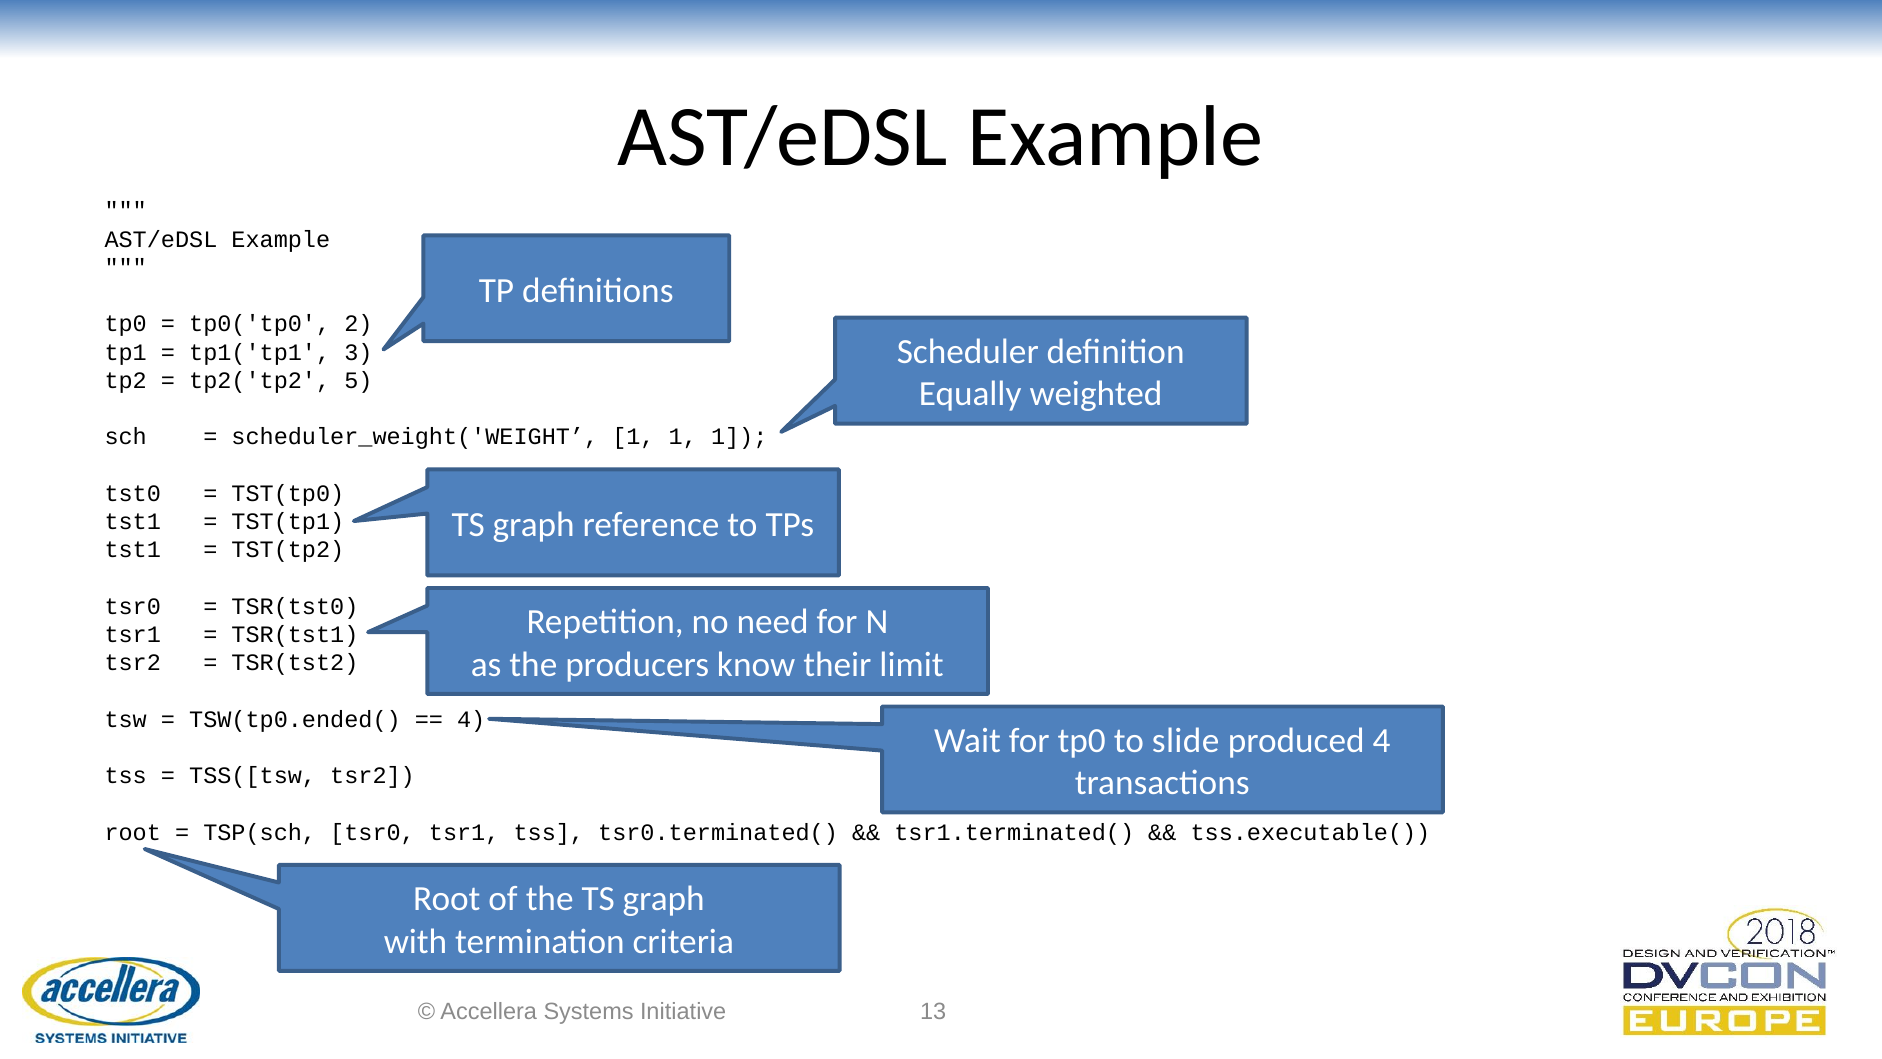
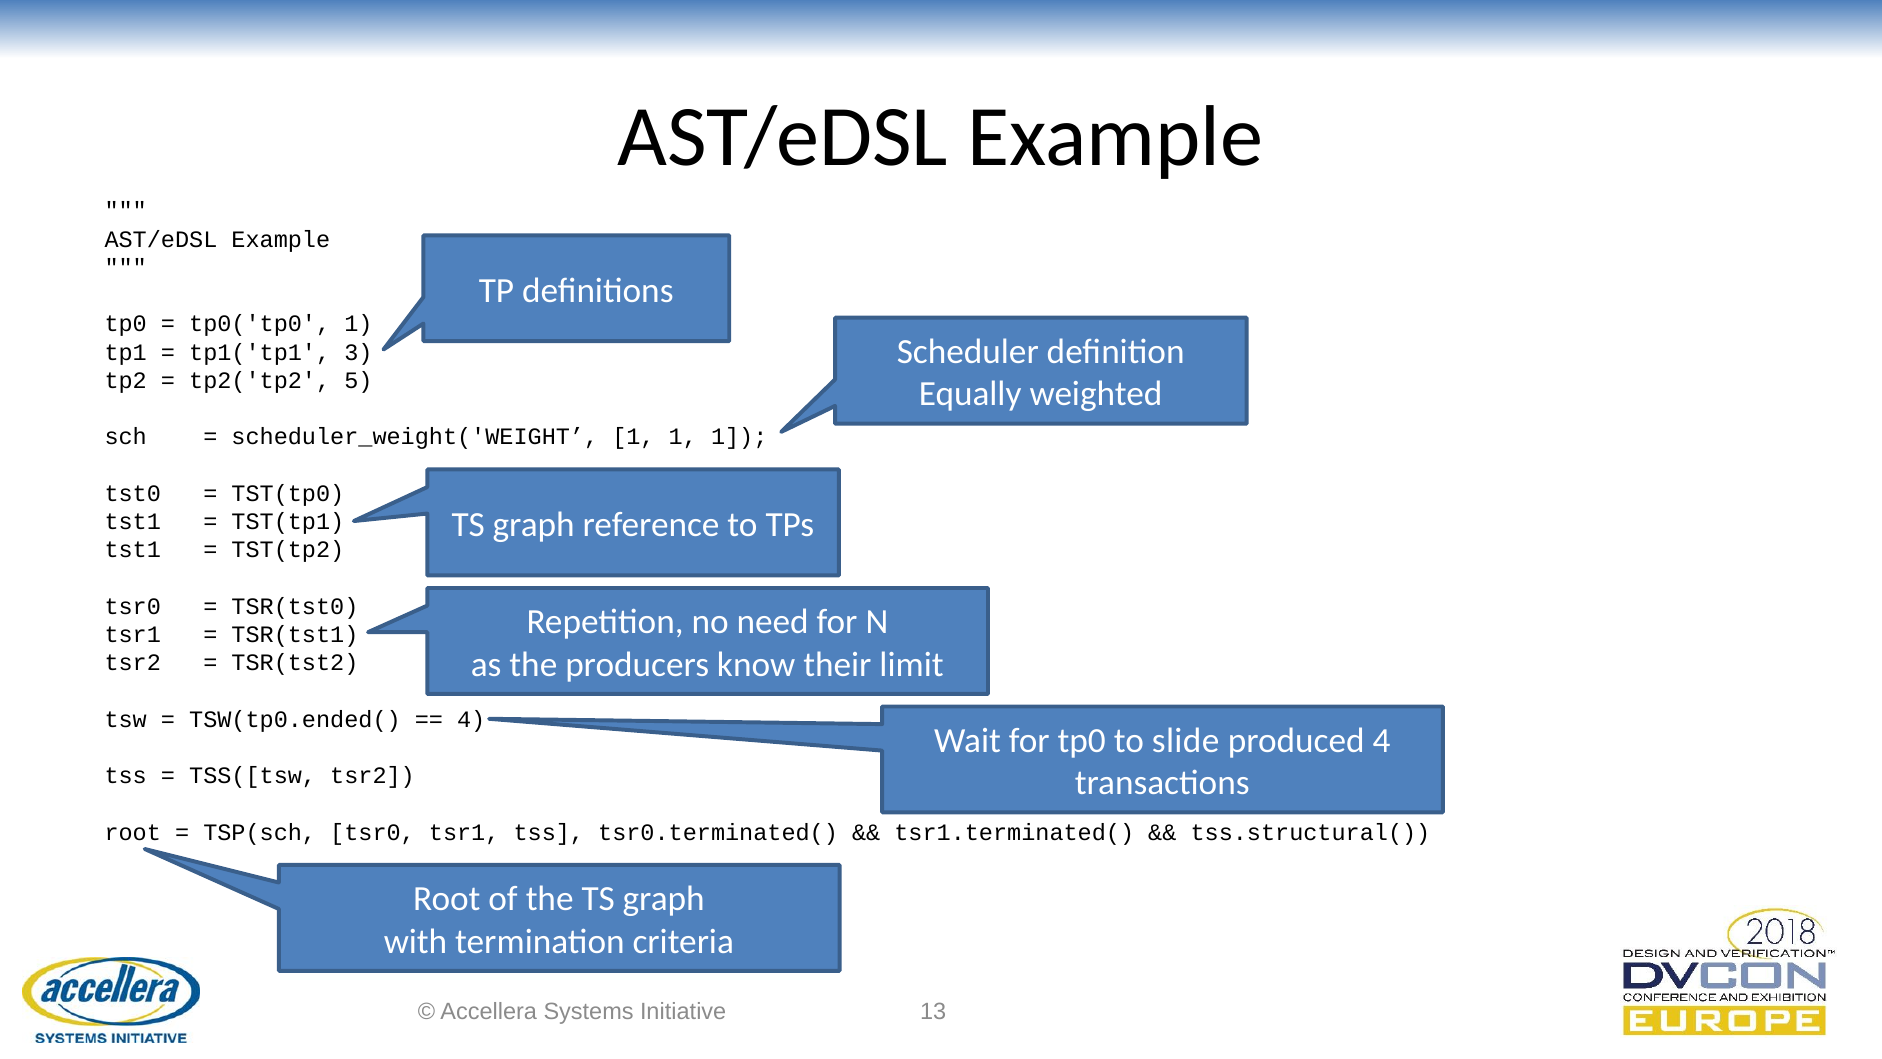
tp0('tp0 2: 2 -> 1 (358, 324)
tss.executable(: tss.executable( -> tss.structural( (1310, 832)
